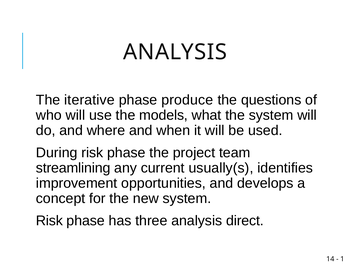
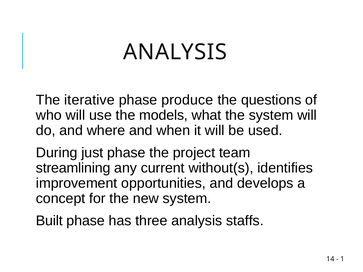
During risk: risk -> just (92, 153)
usually(s: usually(s -> without(s (221, 168)
Risk: Risk -> Built (49, 221)
direct: direct -> staffs (245, 221)
